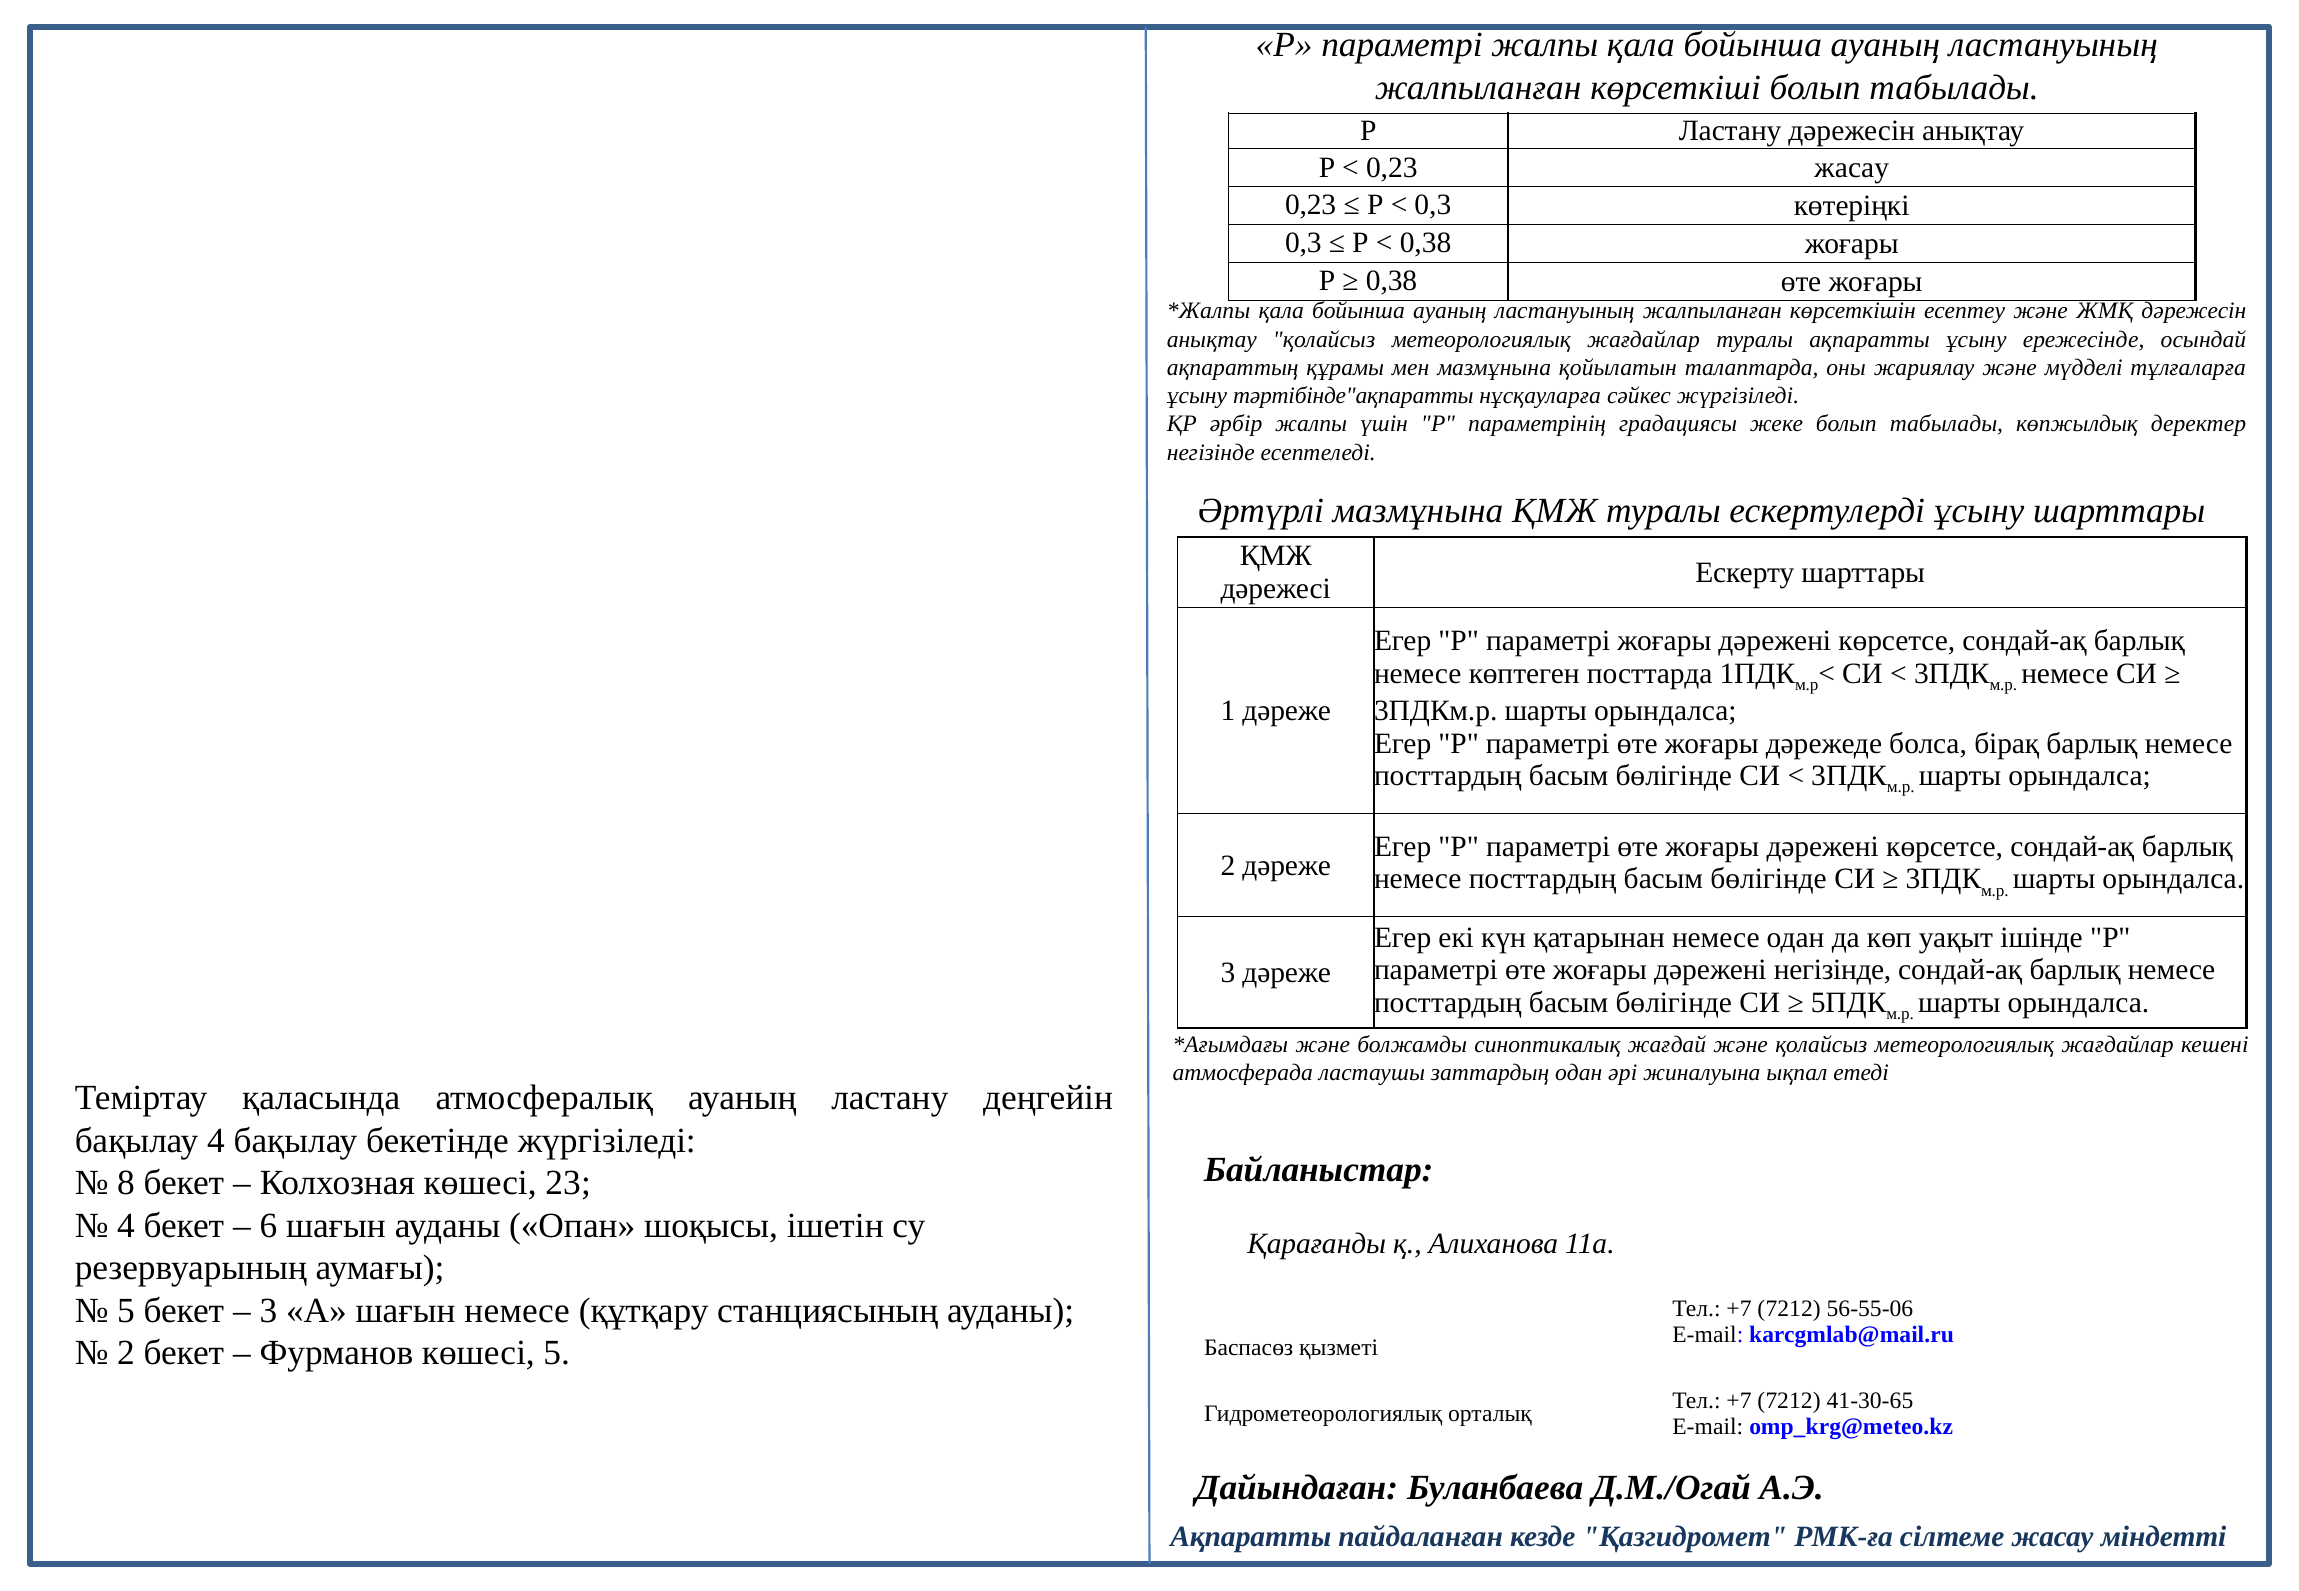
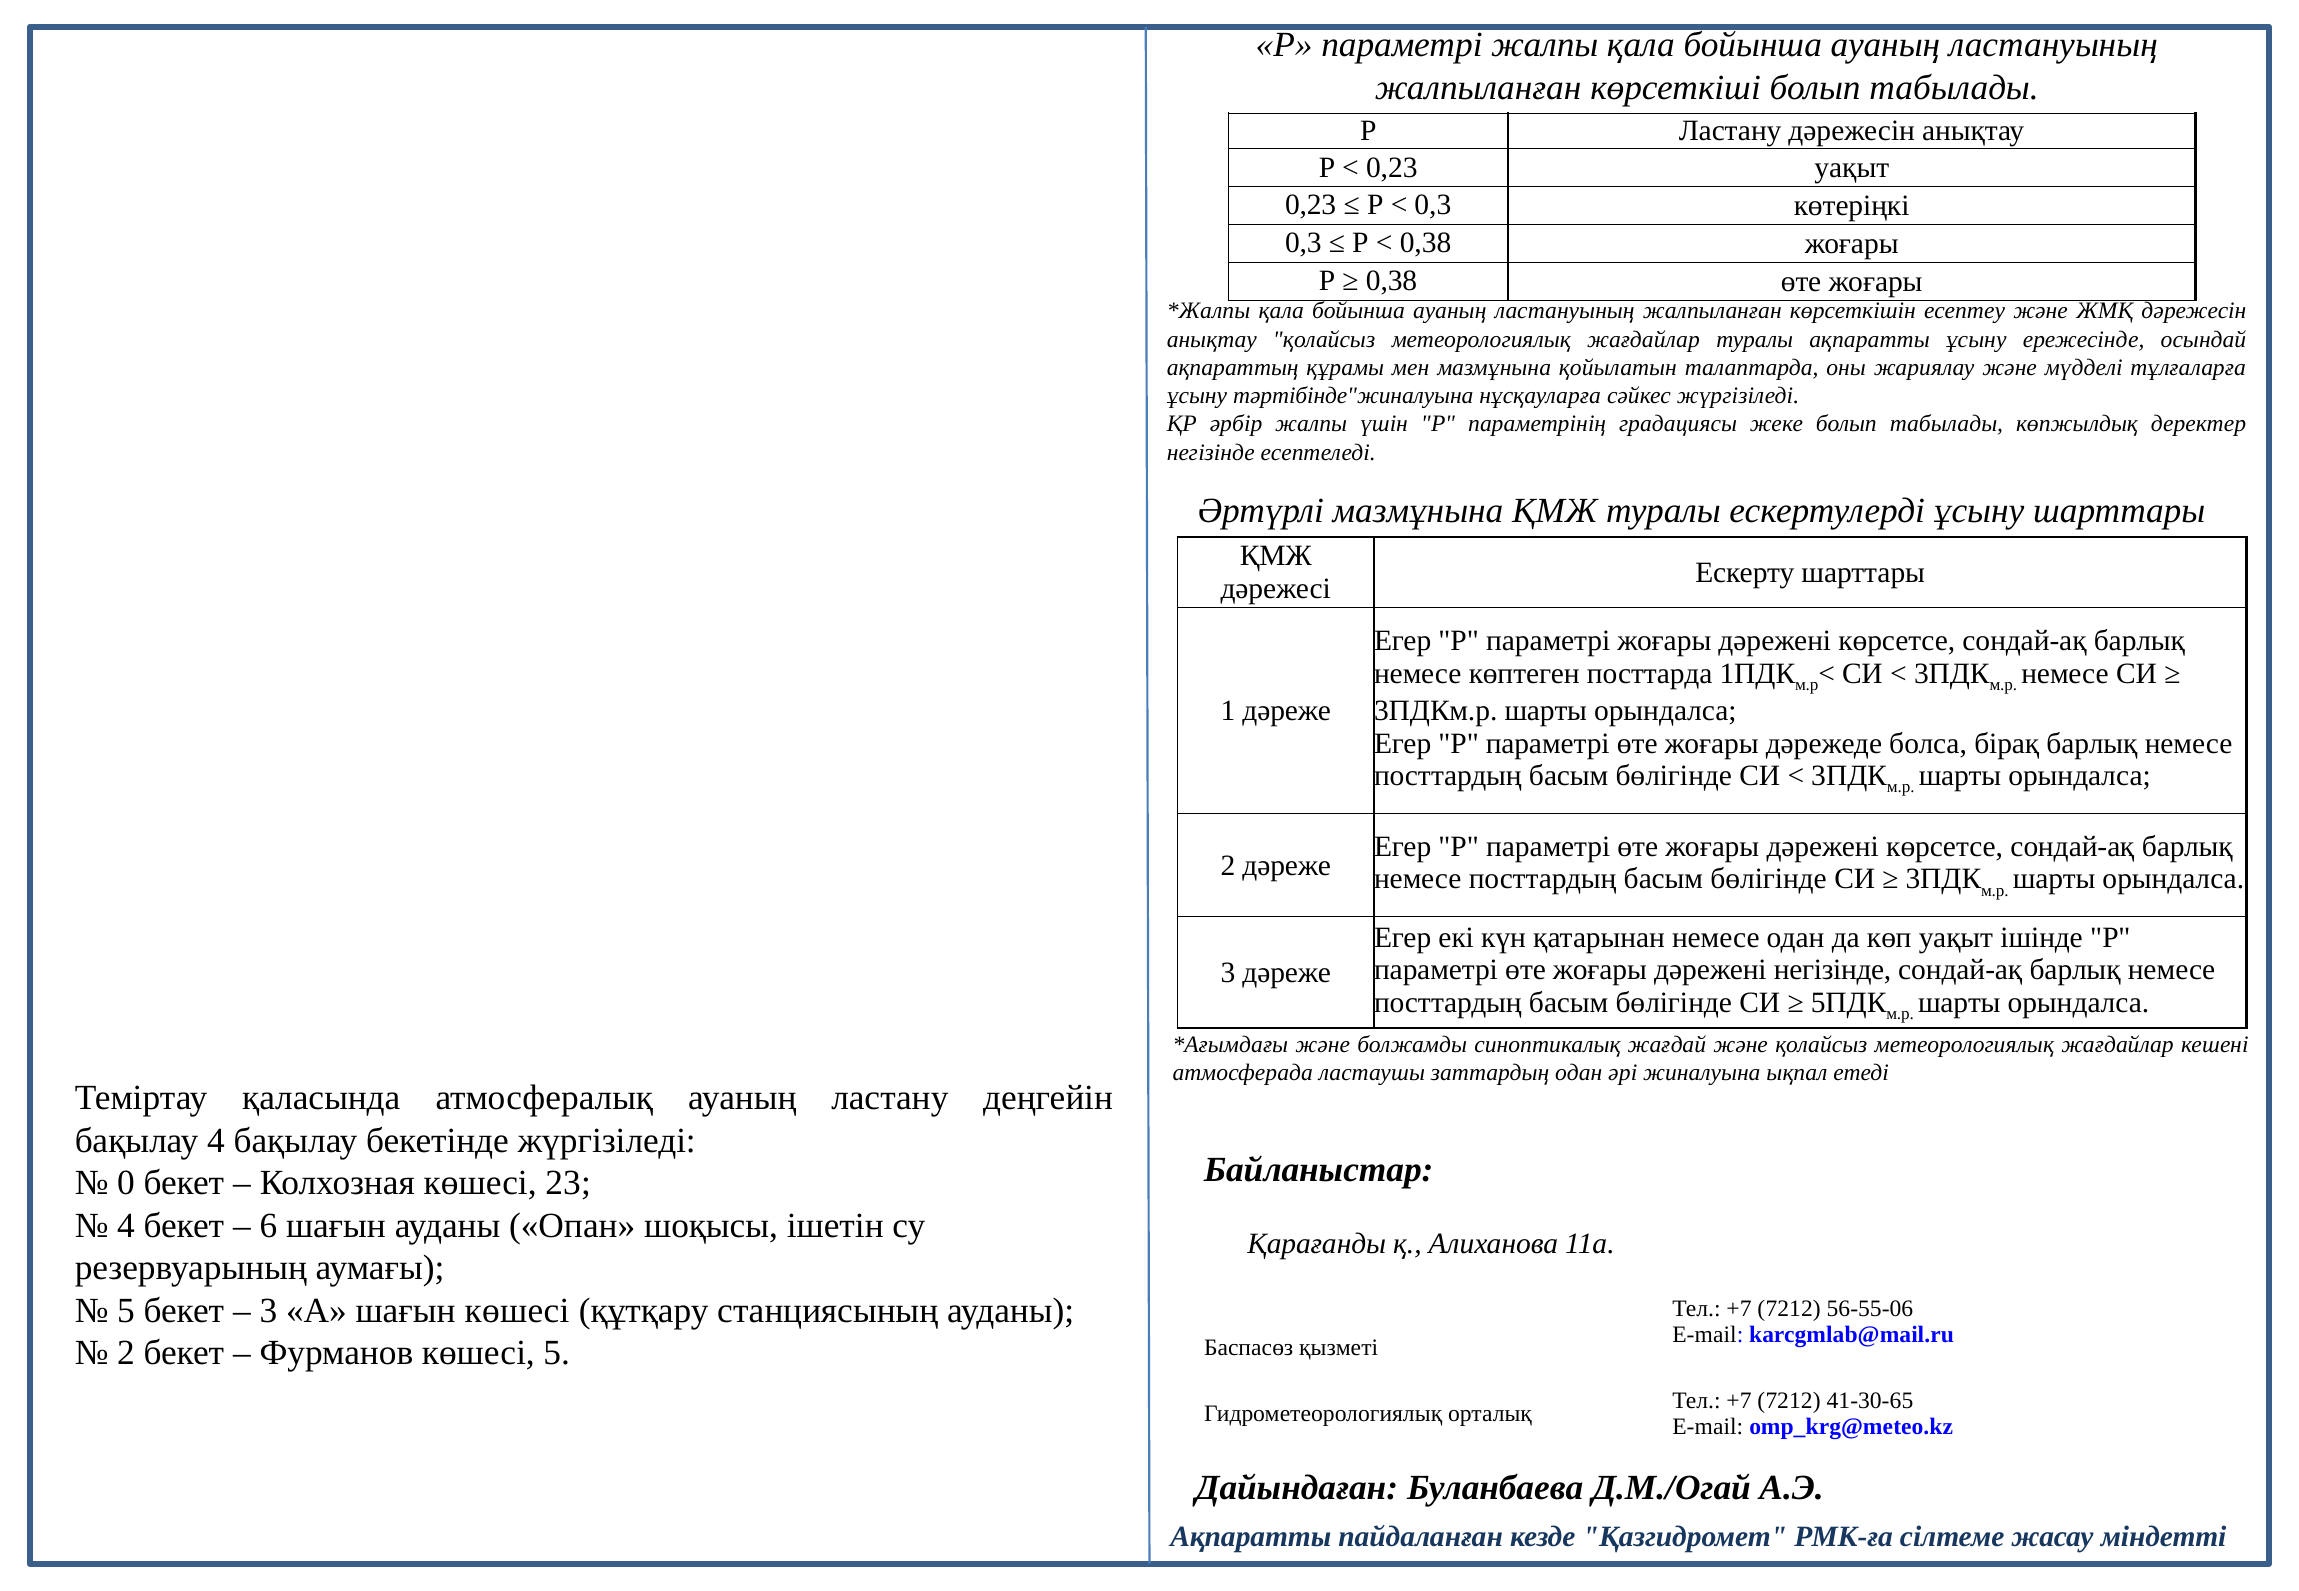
0,23 жасау: жасау -> уақыт (1852, 168)
тәртібінде"ақпаратты: тәртібінде"ақпаратты -> тәртібінде"жиналуына (1353, 396)
8: 8 -> 0 (126, 1184)
шағын немесе: немесе -> көшесі (517, 1311)
